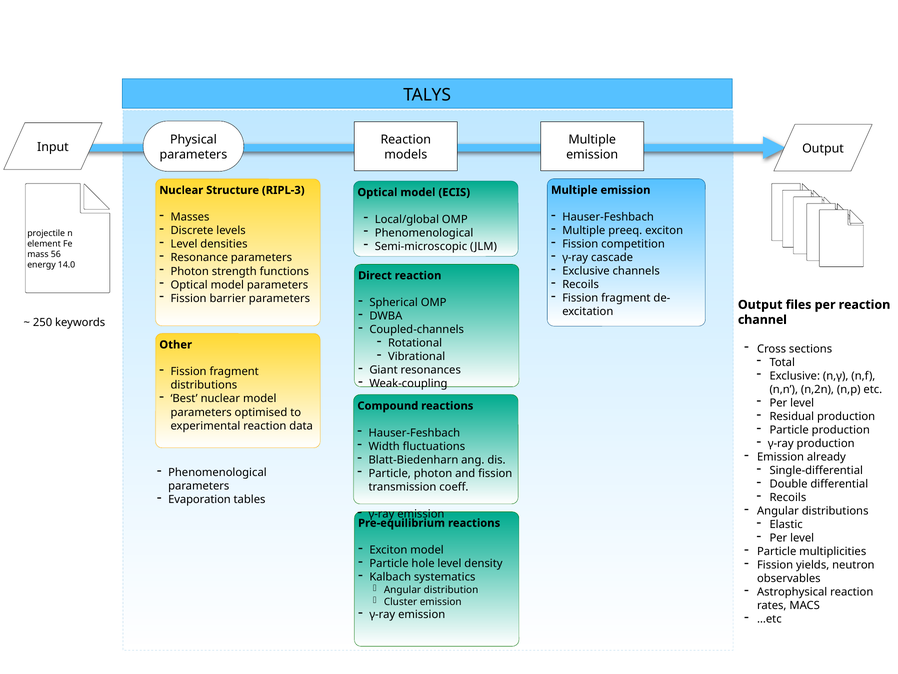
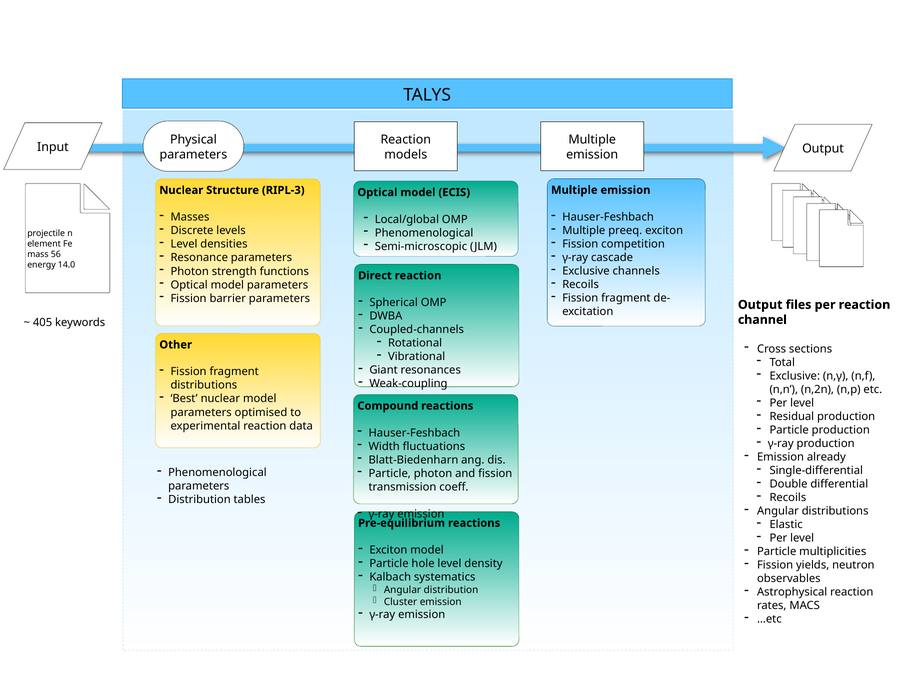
250: 250 -> 405 (43, 322)
Evaporation: Evaporation -> Distribution (199, 499)
